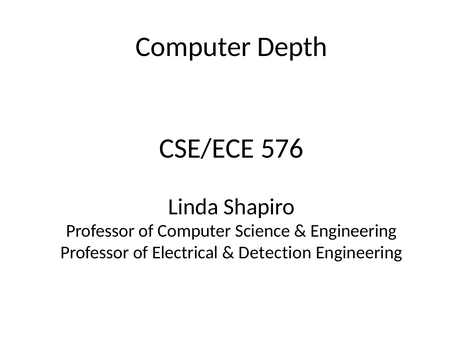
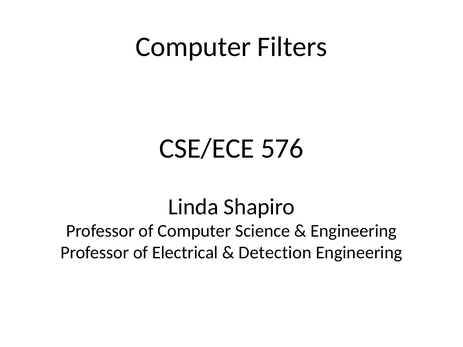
Depth: Depth -> Filters (292, 47)
